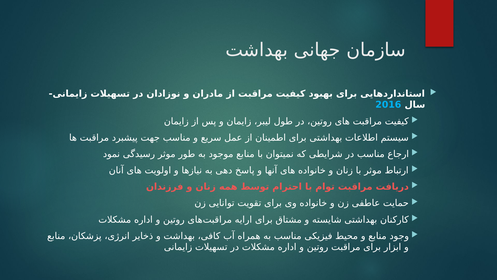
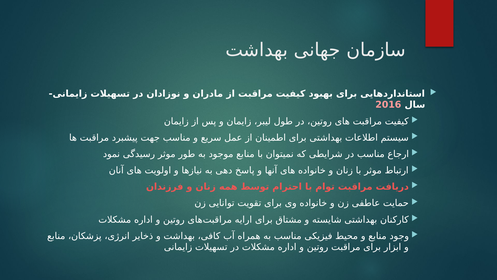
2016 colour: light blue -> pink (388, 105)
